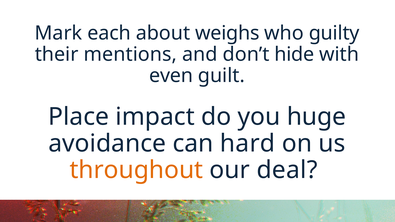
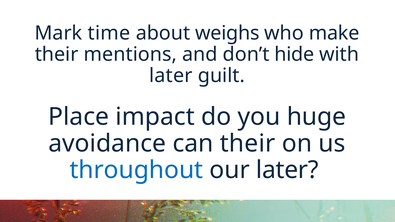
each: each -> time (109, 33)
guilty: guilty -> make (334, 33)
even: even -> later (171, 76)
can hard: hard -> their (248, 144)
throughout colour: orange -> blue (136, 170)
our deal: deal -> later (287, 170)
